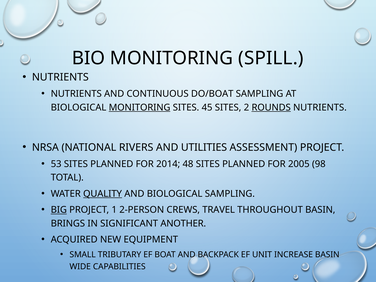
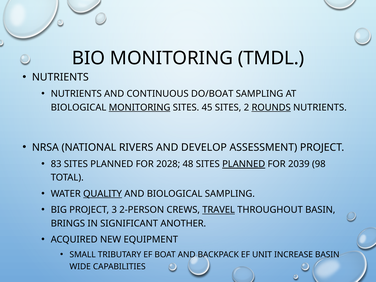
SPILL: SPILL -> TMDL (271, 58)
UTILITIES: UTILITIES -> DEVELOP (204, 147)
53: 53 -> 83 (56, 164)
2014: 2014 -> 2028 (168, 164)
PLANNED underline: none -> present (244, 164)
2005: 2005 -> 2039 (299, 164)
BIG underline: present -> none (59, 210)
1: 1 -> 3 (114, 210)
TRAVEL underline: none -> present (219, 210)
